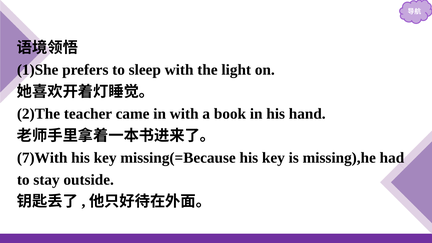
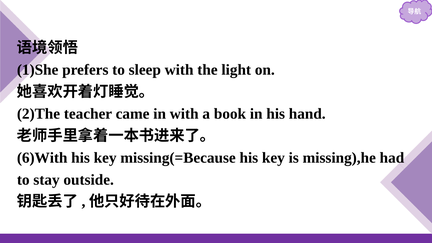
7)With: 7)With -> 6)With (42, 158)
